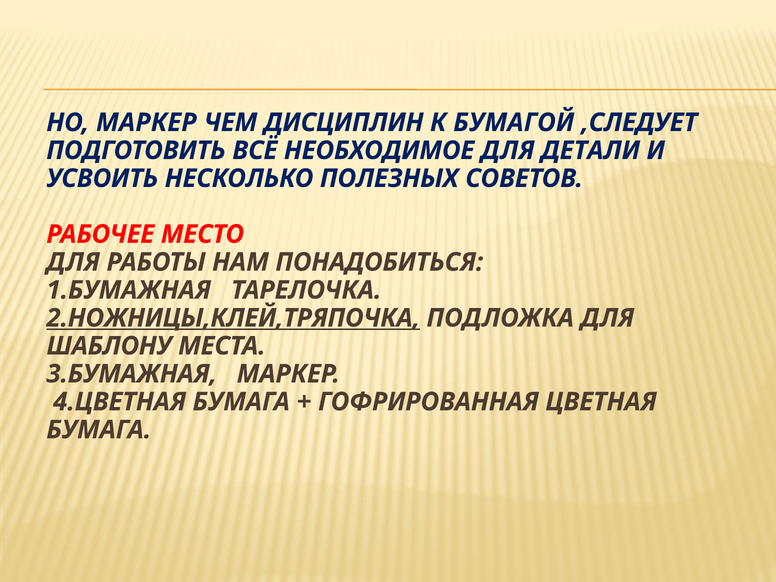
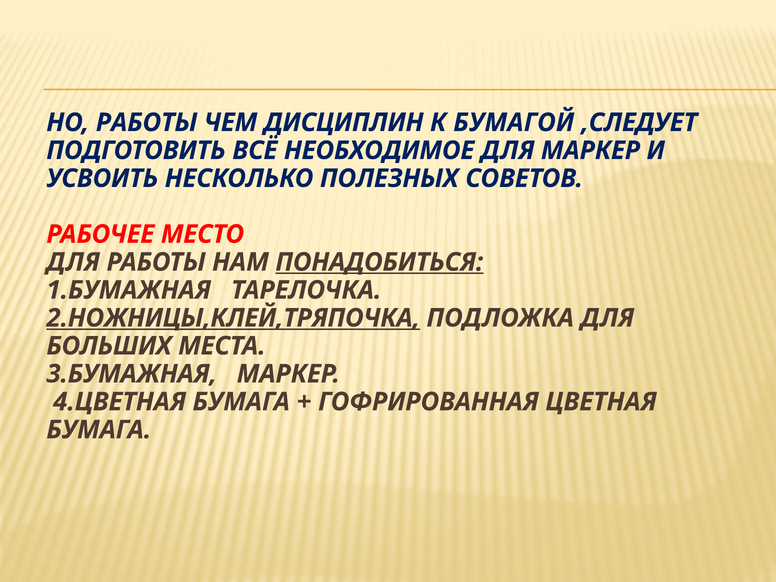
НО МАРКЕР: МАРКЕР -> РАБОТЫ (147, 123)
ДЛЯ ДЕТАЛИ: ДЕТАЛИ -> МАРКЕР (590, 150)
ПОНАДОБИТЬСЯ underline: none -> present (379, 262)
ШАБЛОНУ: ШАБЛОНУ -> БОЛЬШИХ (109, 346)
